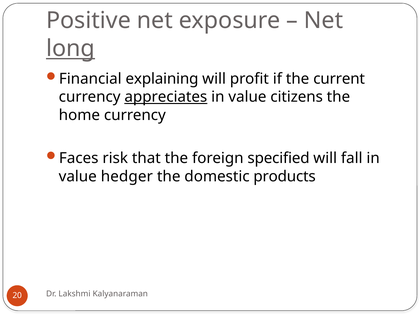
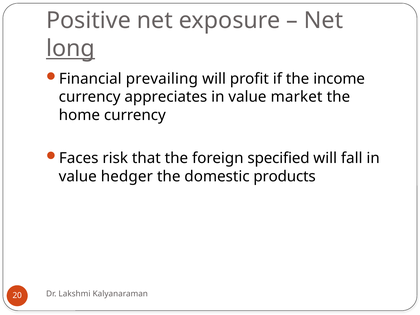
explaining: explaining -> prevailing (162, 79)
current: current -> income (339, 79)
appreciates underline: present -> none (166, 97)
citizens: citizens -> market (297, 97)
